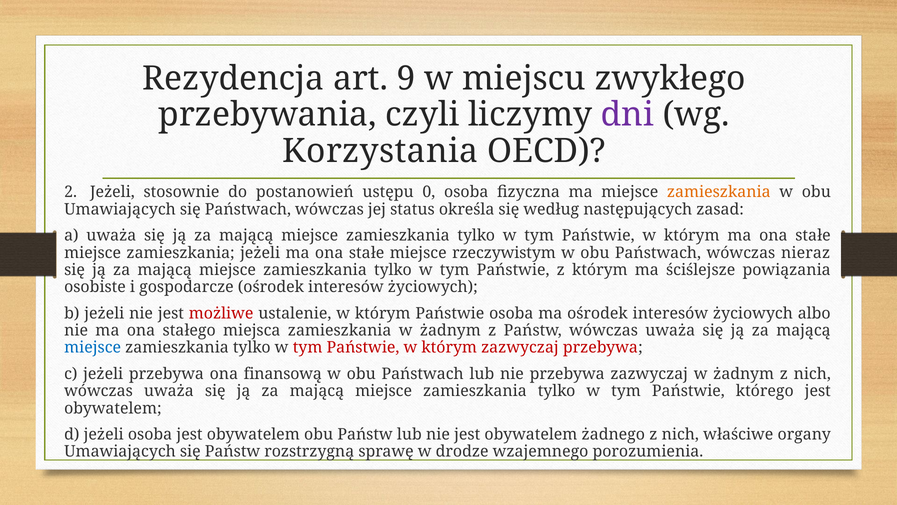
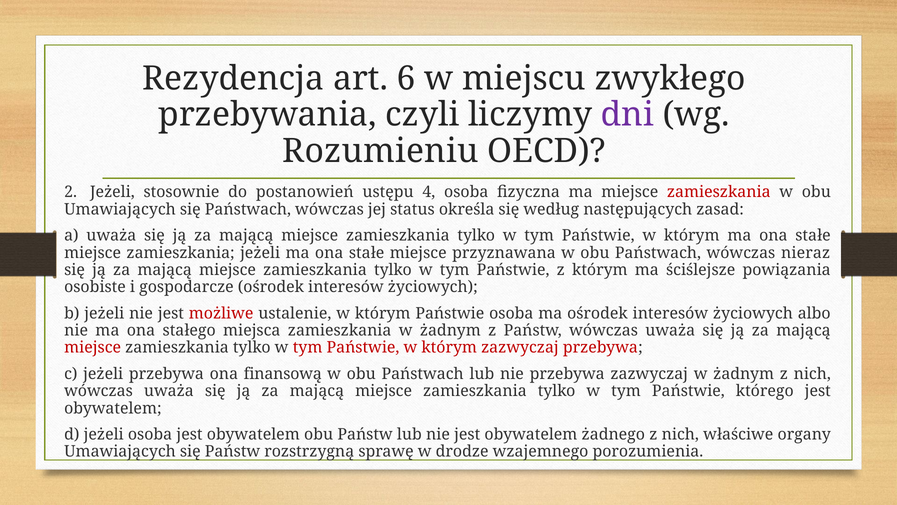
9: 9 -> 6 (406, 78)
Korzystania: Korzystania -> Rozumieniu (380, 151)
0: 0 -> 4 (429, 192)
zamieszkania colour: orange -> red (719, 192)
rzeczywistym: rzeczywistym -> przyznawana (504, 253)
miejsce colour: blue -> red (93, 347)
